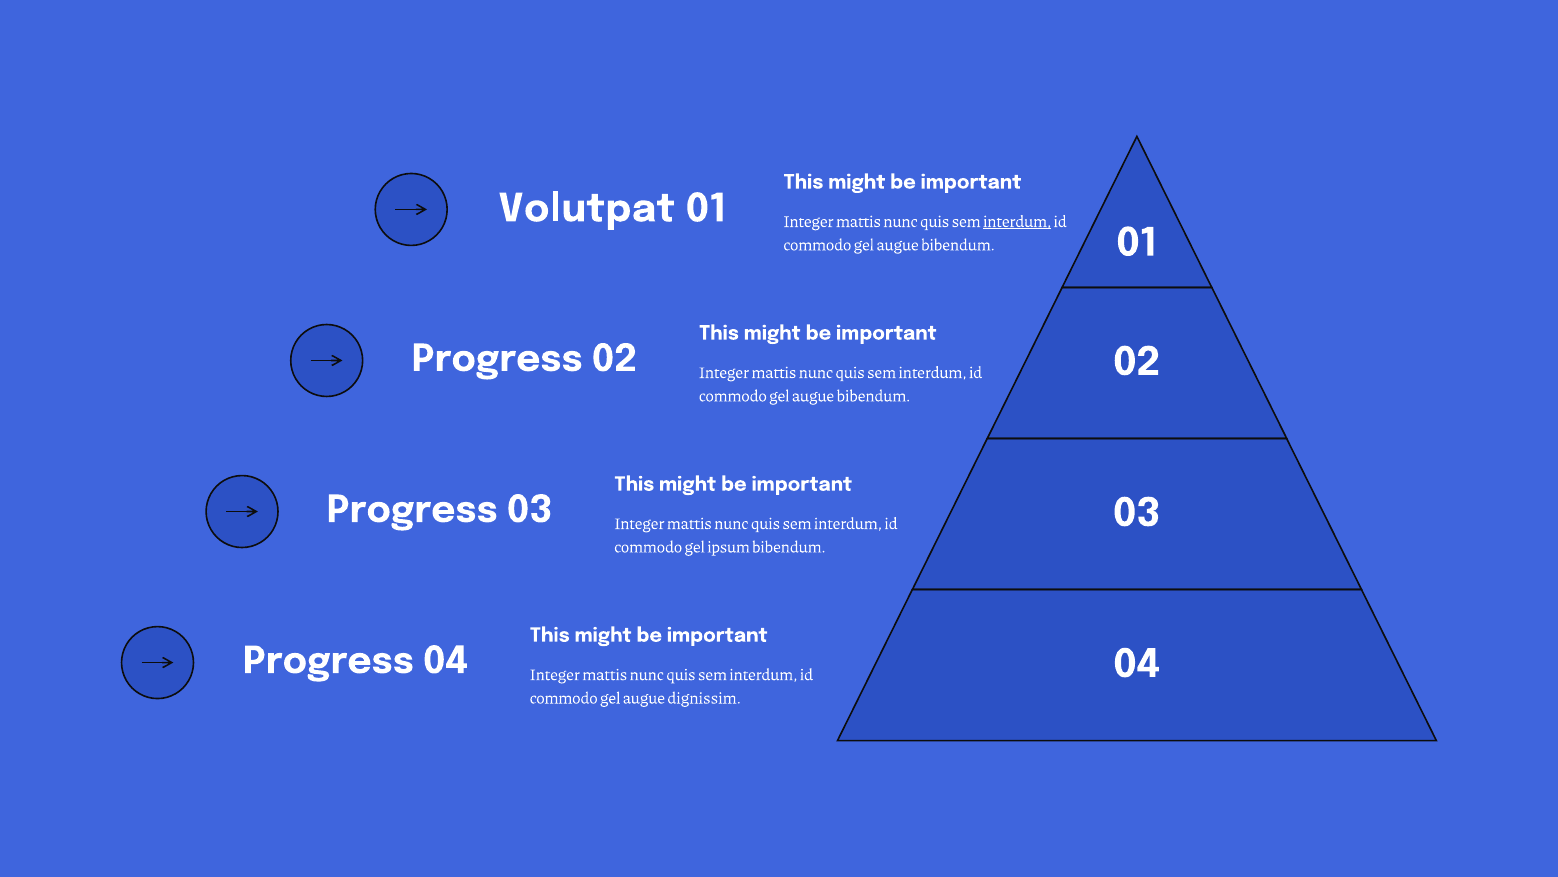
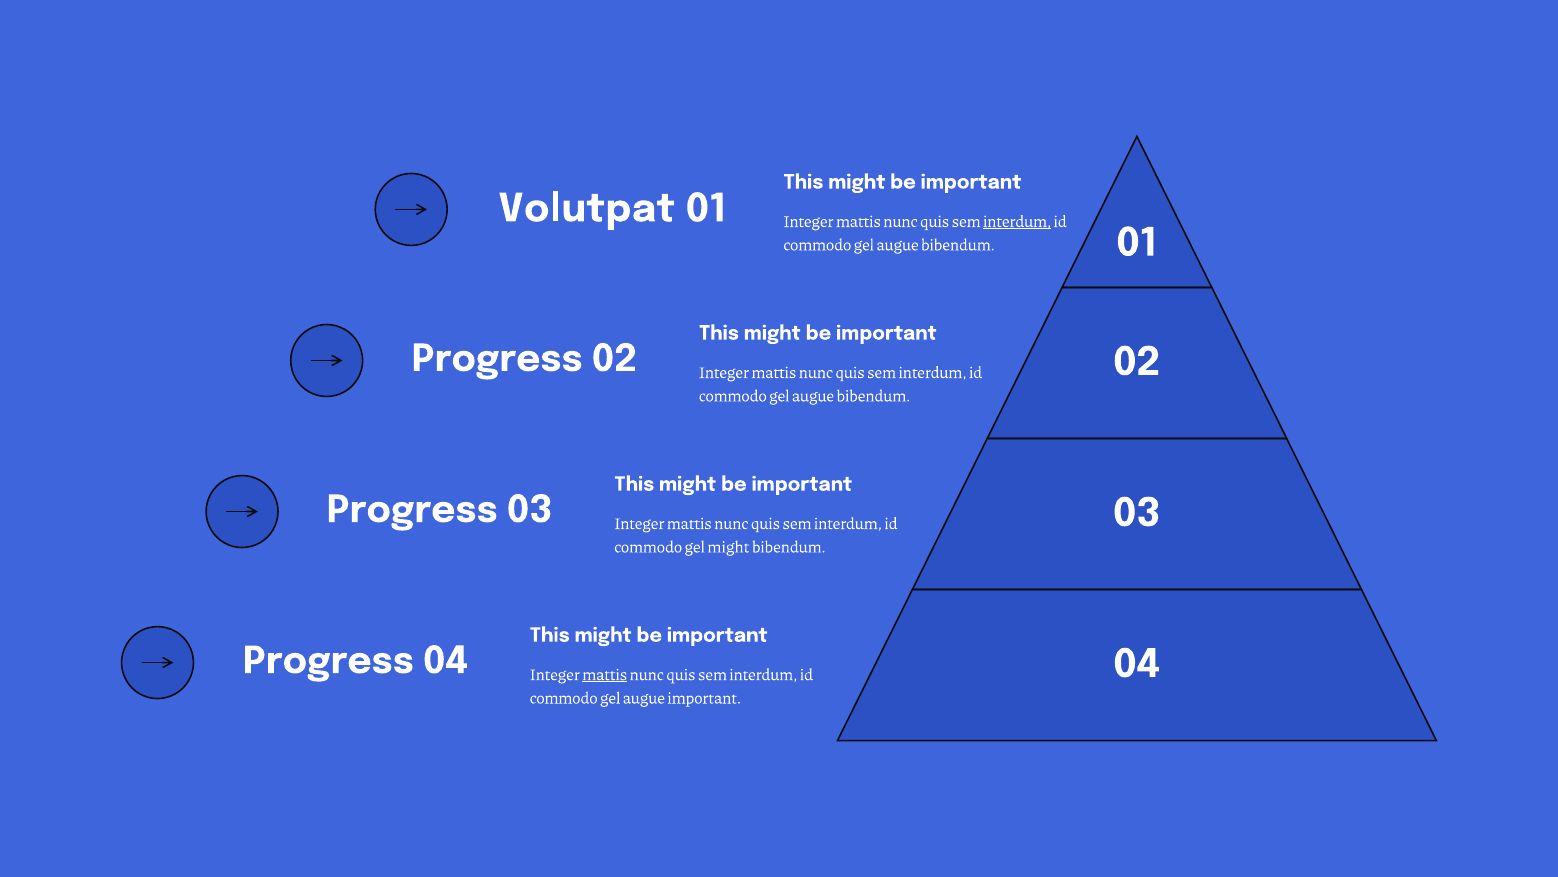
gel ipsum: ipsum -> might (728, 547)
mattis underline: none -> present (605, 674)
augue dignissim: dignissim -> important (704, 698)
